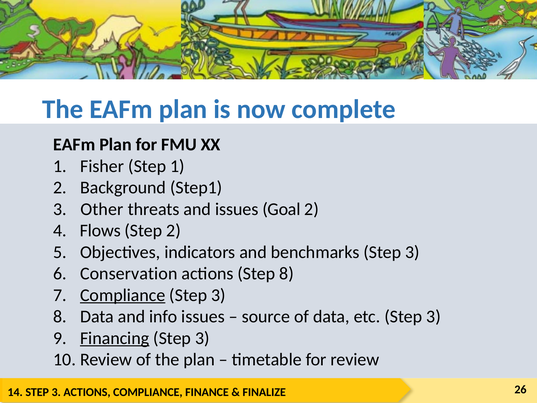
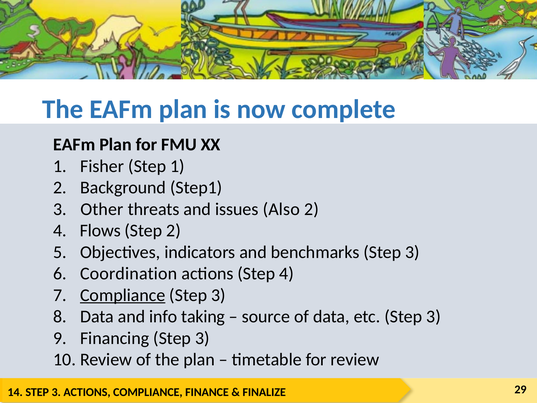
Goal: Goal -> Also (281, 209)
Conservation: Conservation -> Coordination (129, 273)
Step 8: 8 -> 4 (287, 273)
info issues: issues -> taking (203, 316)
Financing underline: present -> none (115, 338)
26: 26 -> 29 (520, 389)
